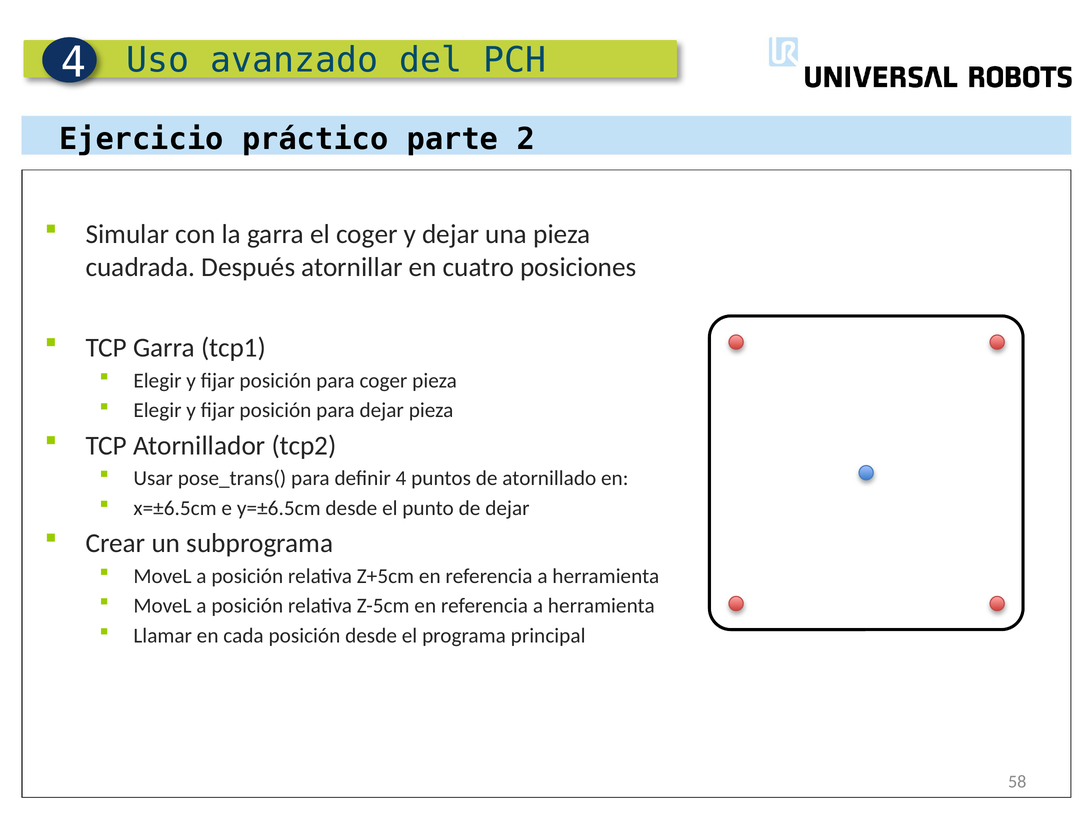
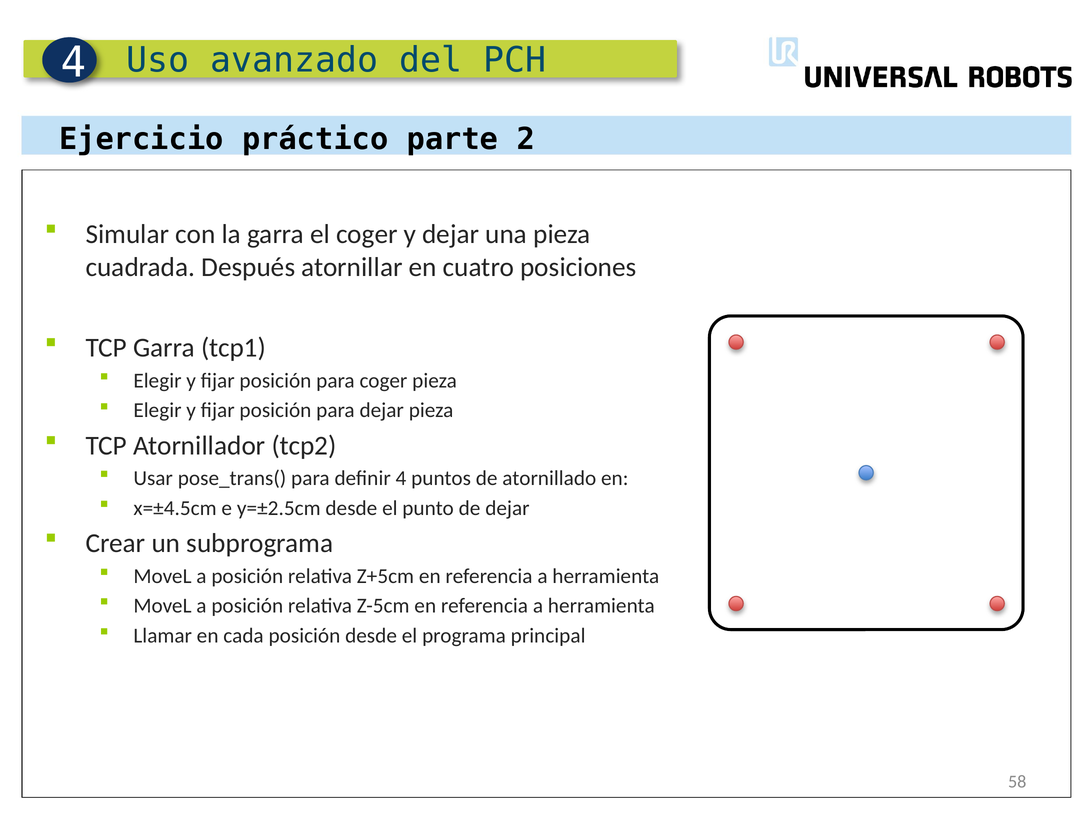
x=±6.5cm: x=±6.5cm -> x=±4.5cm (175, 508)
y=±6.5cm: y=±6.5cm -> y=±2.5cm (279, 508)
